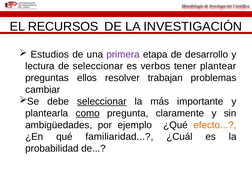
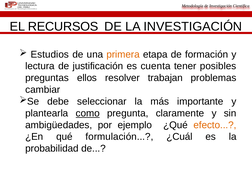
primera colour: purple -> orange (123, 54)
desarrollo: desarrollo -> formación (207, 54)
de seleccionar: seleccionar -> justificación (98, 66)
verbos: verbos -> cuenta (156, 66)
plantear: plantear -> posibles (218, 66)
seleccionar underline: present -> none (102, 101)
familiaridad: familiaridad -> formulación (119, 137)
